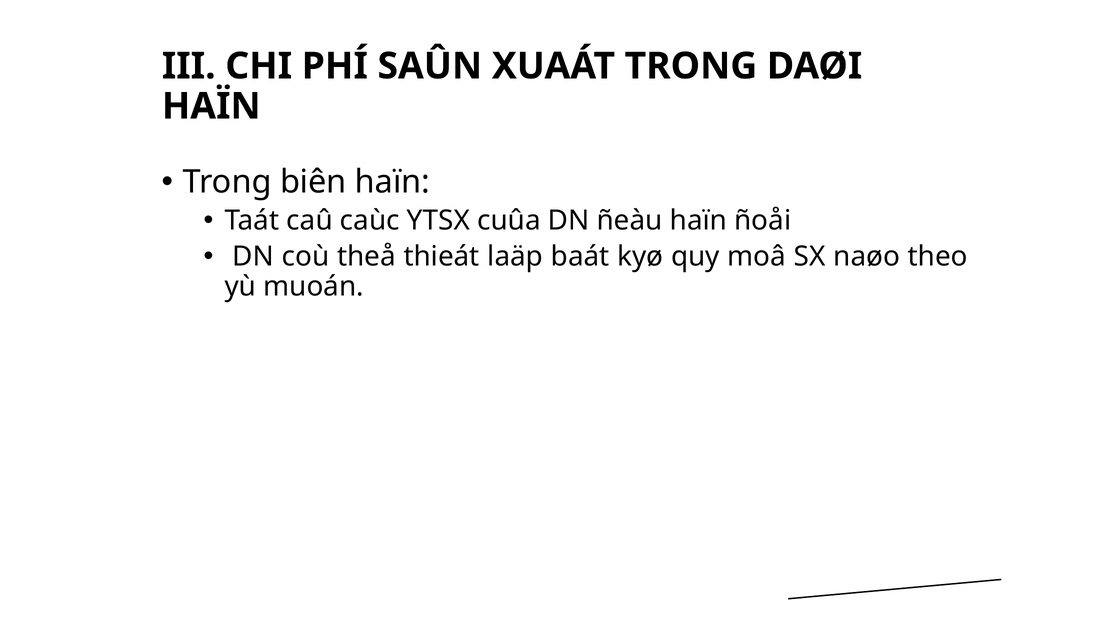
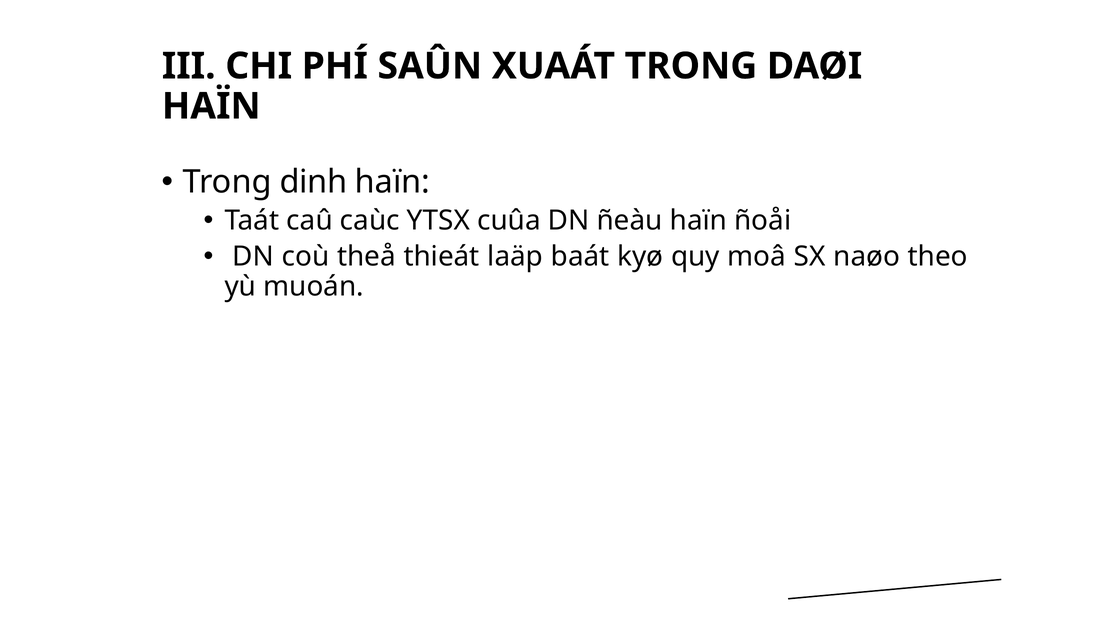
biên: biên -> dinh (313, 182)
